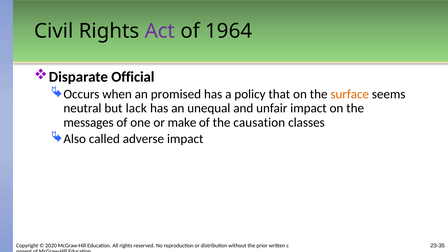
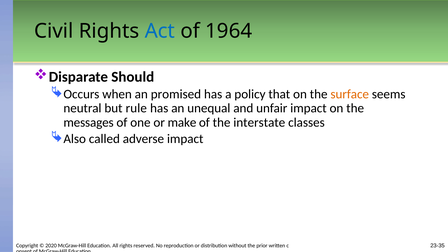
Act colour: purple -> blue (160, 31)
Official: Official -> Should (133, 77)
lack: lack -> rule (136, 108)
causation: causation -> interstate (259, 122)
